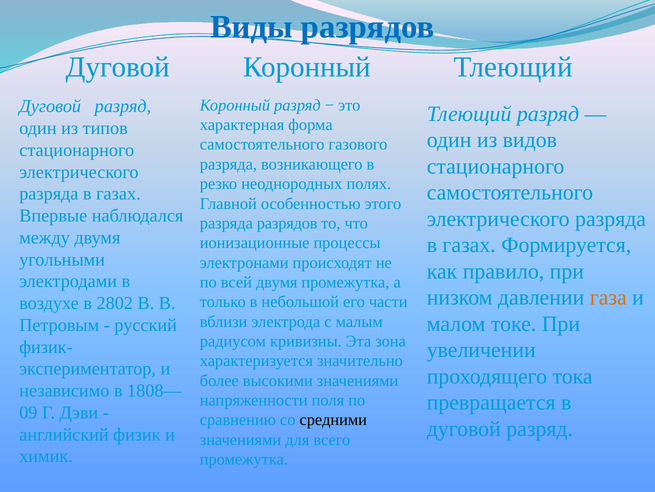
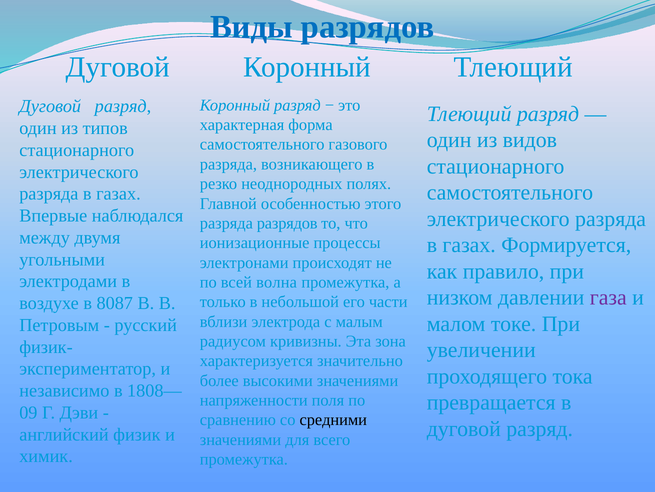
всей двумя: двумя -> волна (277, 282)
газа colour: orange -> purple (608, 297)
2802: 2802 -> 8087 (115, 303)
